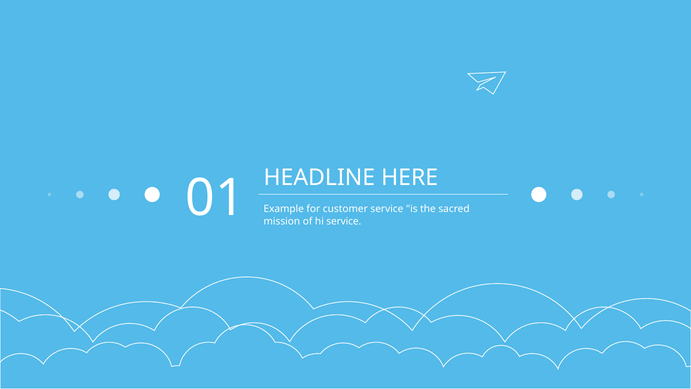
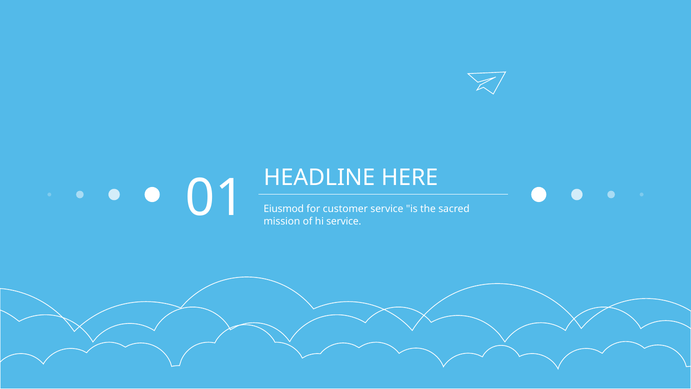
Example: Example -> Eiusmod (284, 209)
